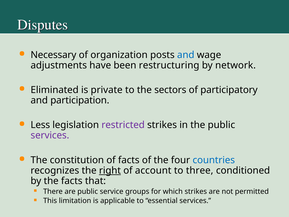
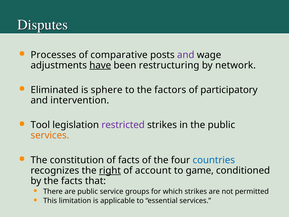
Necessary: Necessary -> Processes (53, 55)
organization: organization -> comparative (119, 55)
and colour: blue -> purple (186, 55)
have underline: none -> present (100, 65)
private: private -> sphere (107, 90)
sectors: sectors -> factors (170, 90)
participation: participation -> intervention (80, 100)
Less: Less -> Tool (40, 125)
services colour: purple -> orange (50, 135)
three: three -> game (200, 170)
